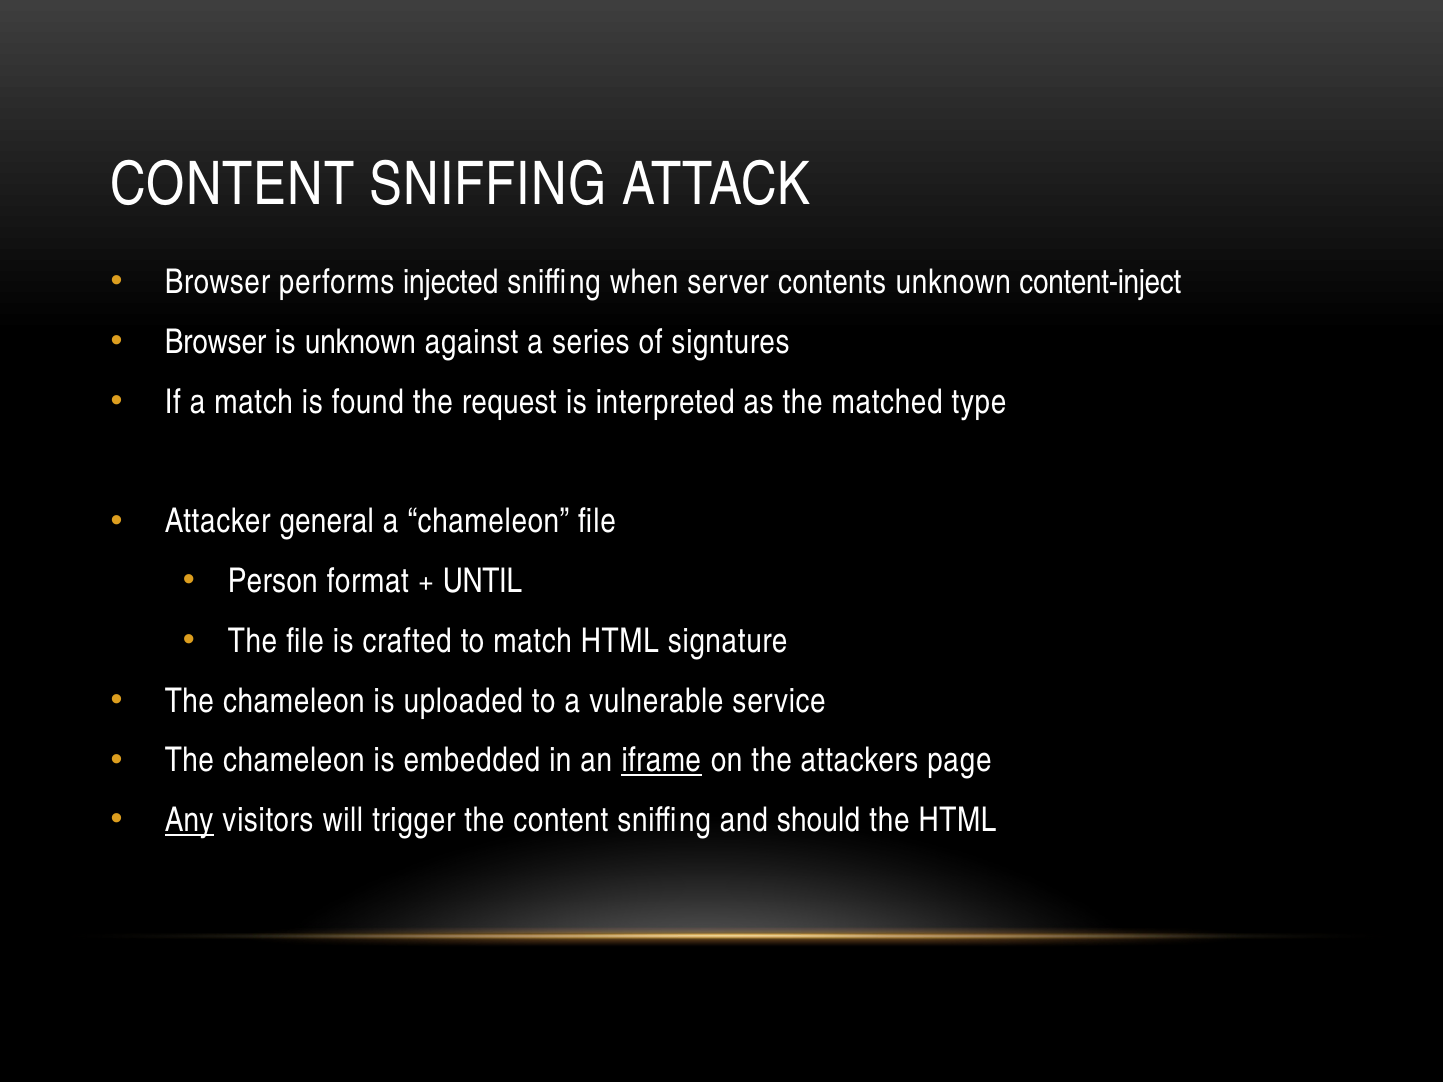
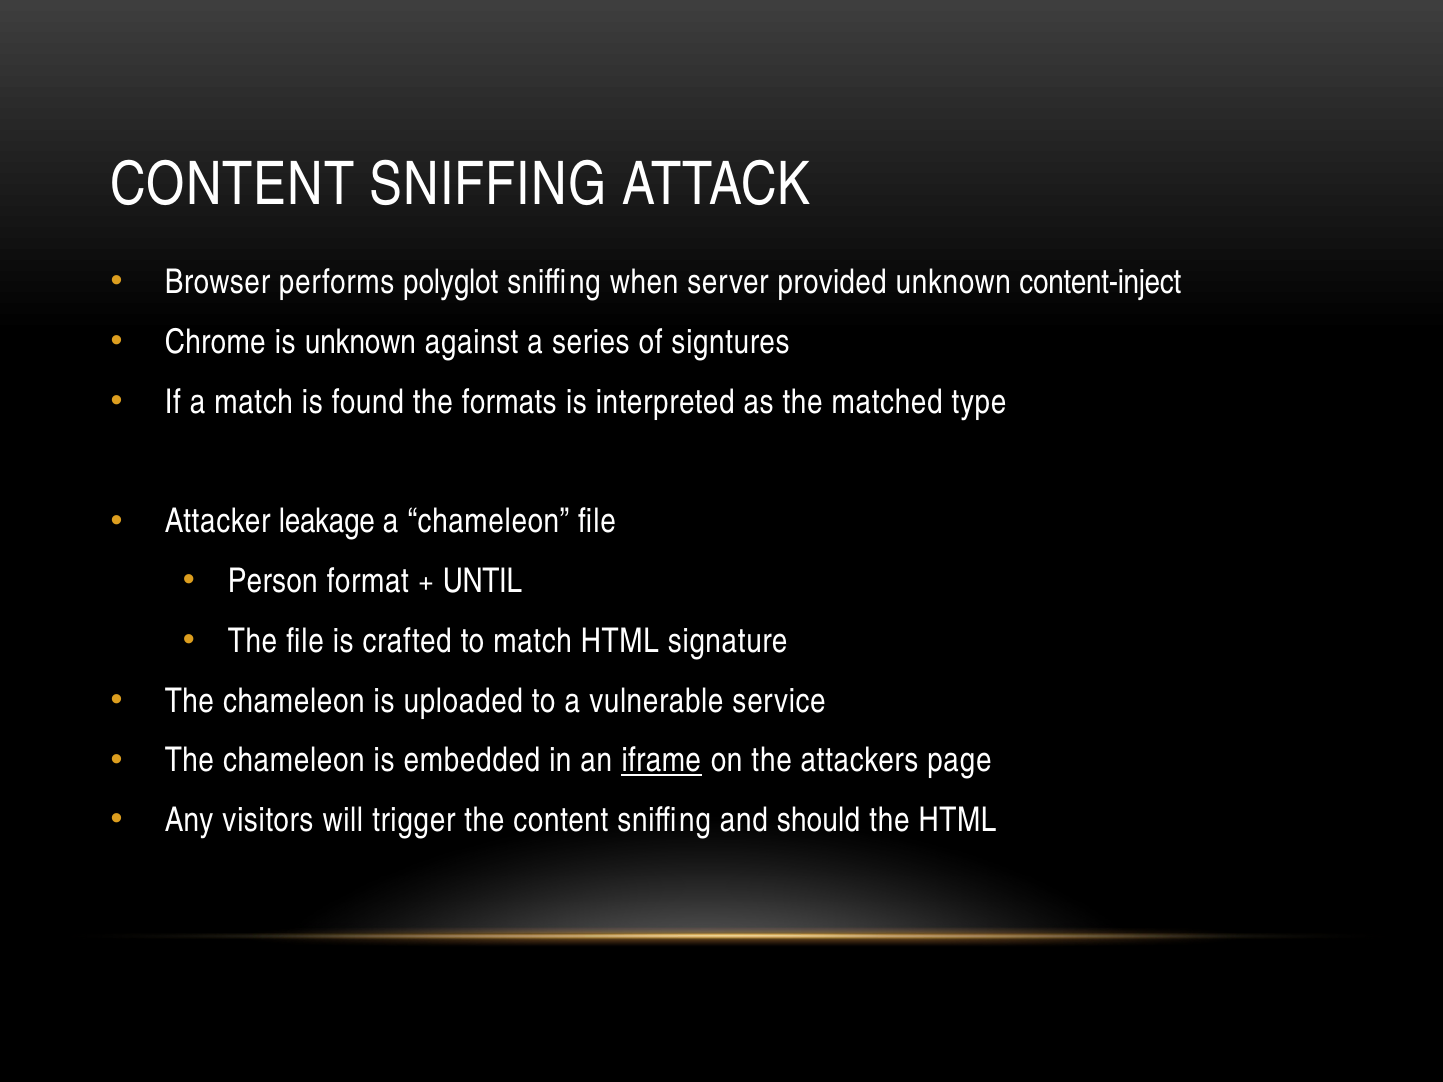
injected: injected -> polyglot (451, 283)
contents: contents -> provided (832, 283)
Browser: Browser -> Chrome (215, 342)
request: request -> formats (509, 402)
general: general -> leakage (327, 522)
Any underline: present -> none (189, 820)
